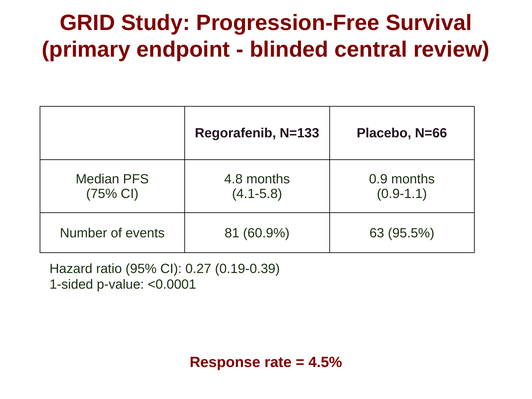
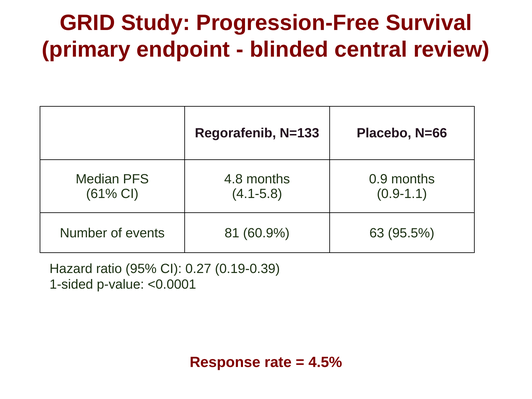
75%: 75% -> 61% (102, 194)
